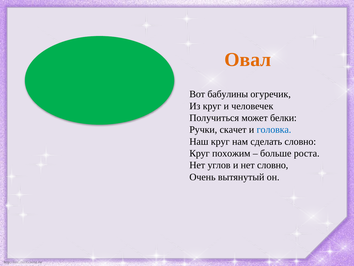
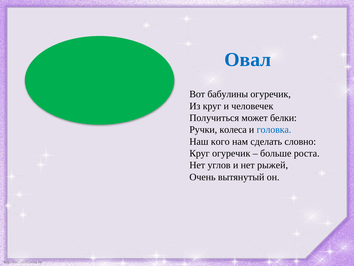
Овал colour: orange -> blue (248, 59)
скачет: скачет -> колеса (233, 129)
Наш круг: круг -> кого (220, 141)
Круг похожим: похожим -> огуречик (231, 153)
нет словно: словно -> рыжей (273, 165)
